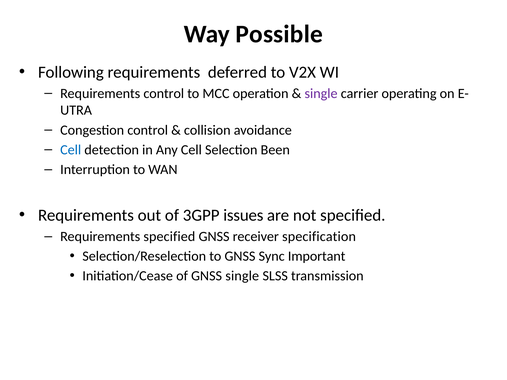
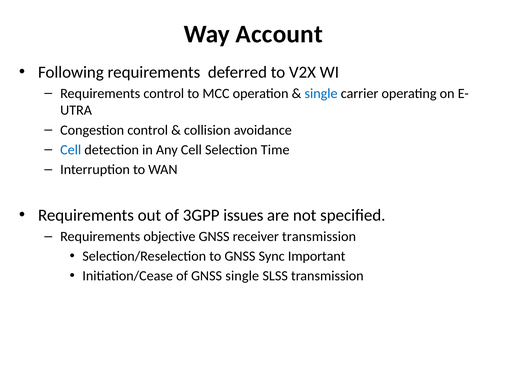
Possible: Possible -> Account (279, 34)
single colour: purple -> blue (321, 93)
Been: Been -> Time (275, 150)
Requirements specified: specified -> objective (169, 237)
receiver specification: specification -> transmission (319, 237)
